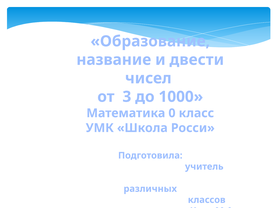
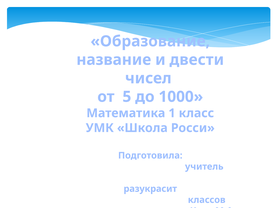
3: 3 -> 5 (127, 97)
0: 0 -> 1 (172, 113)
различных: различных -> разукрасит (150, 189)
